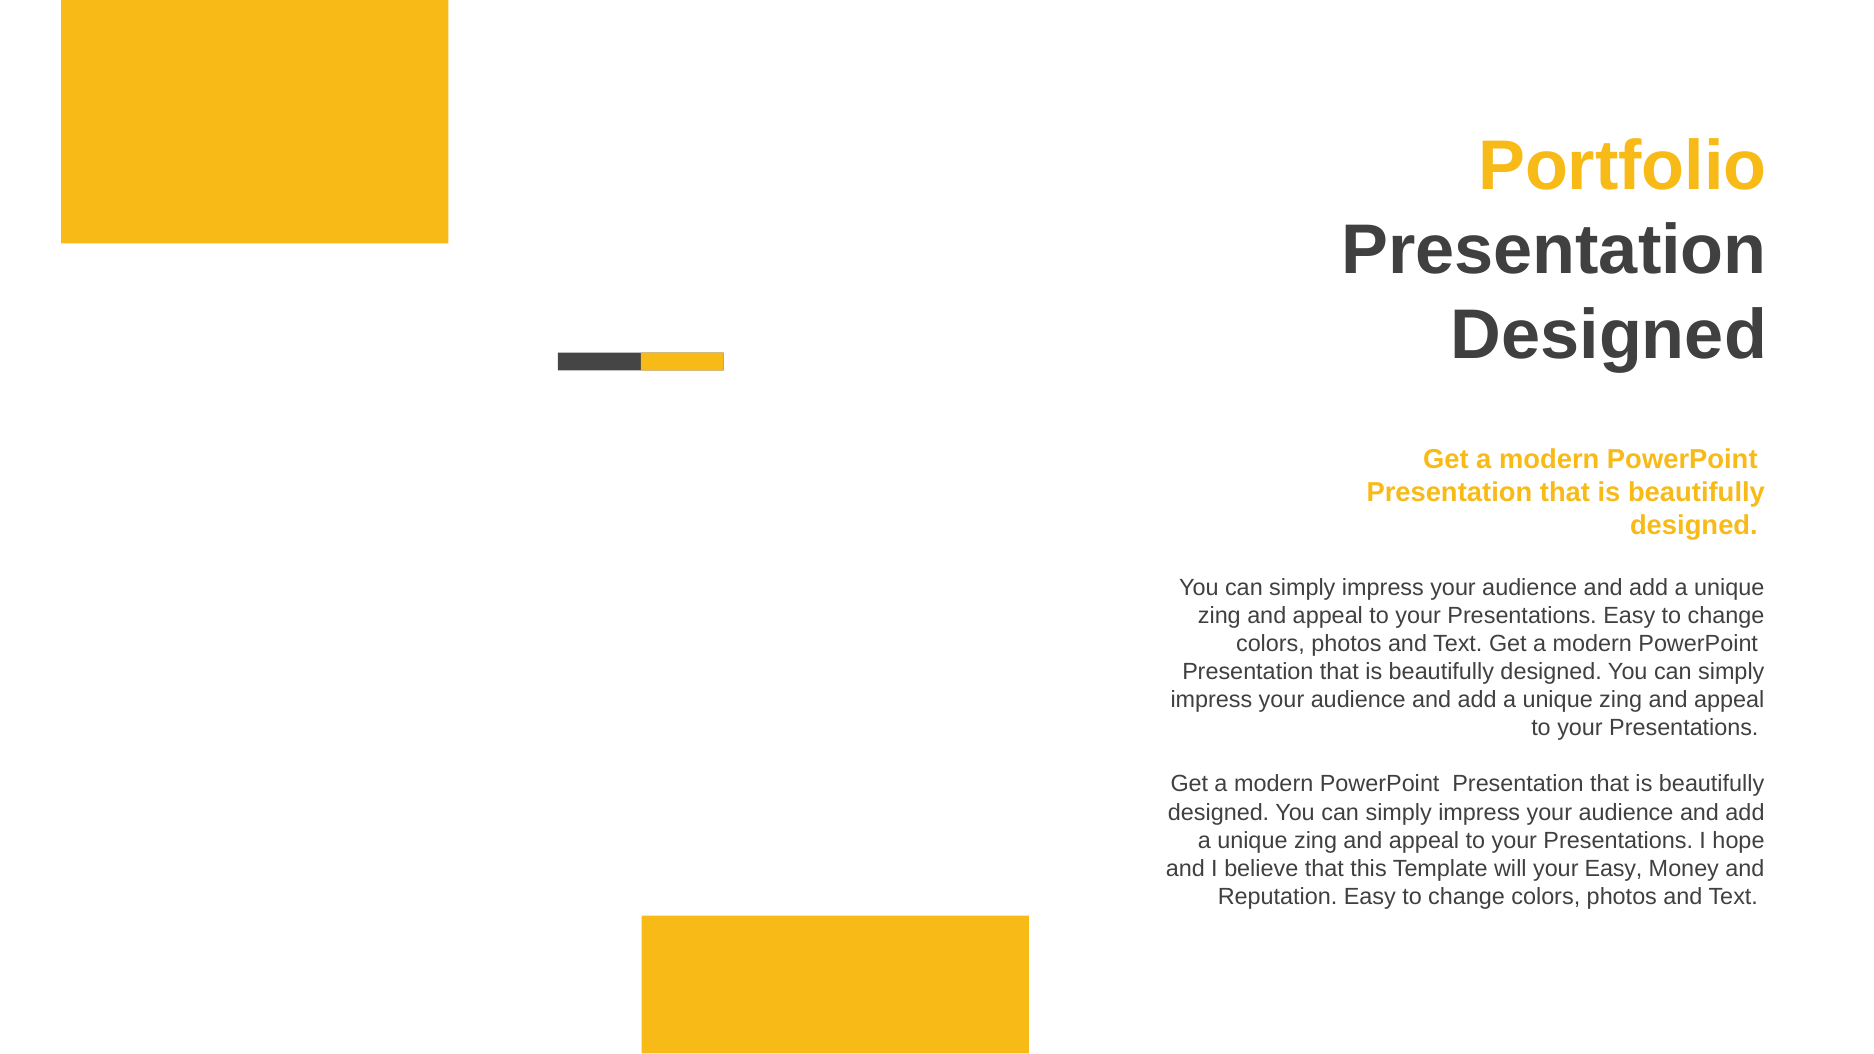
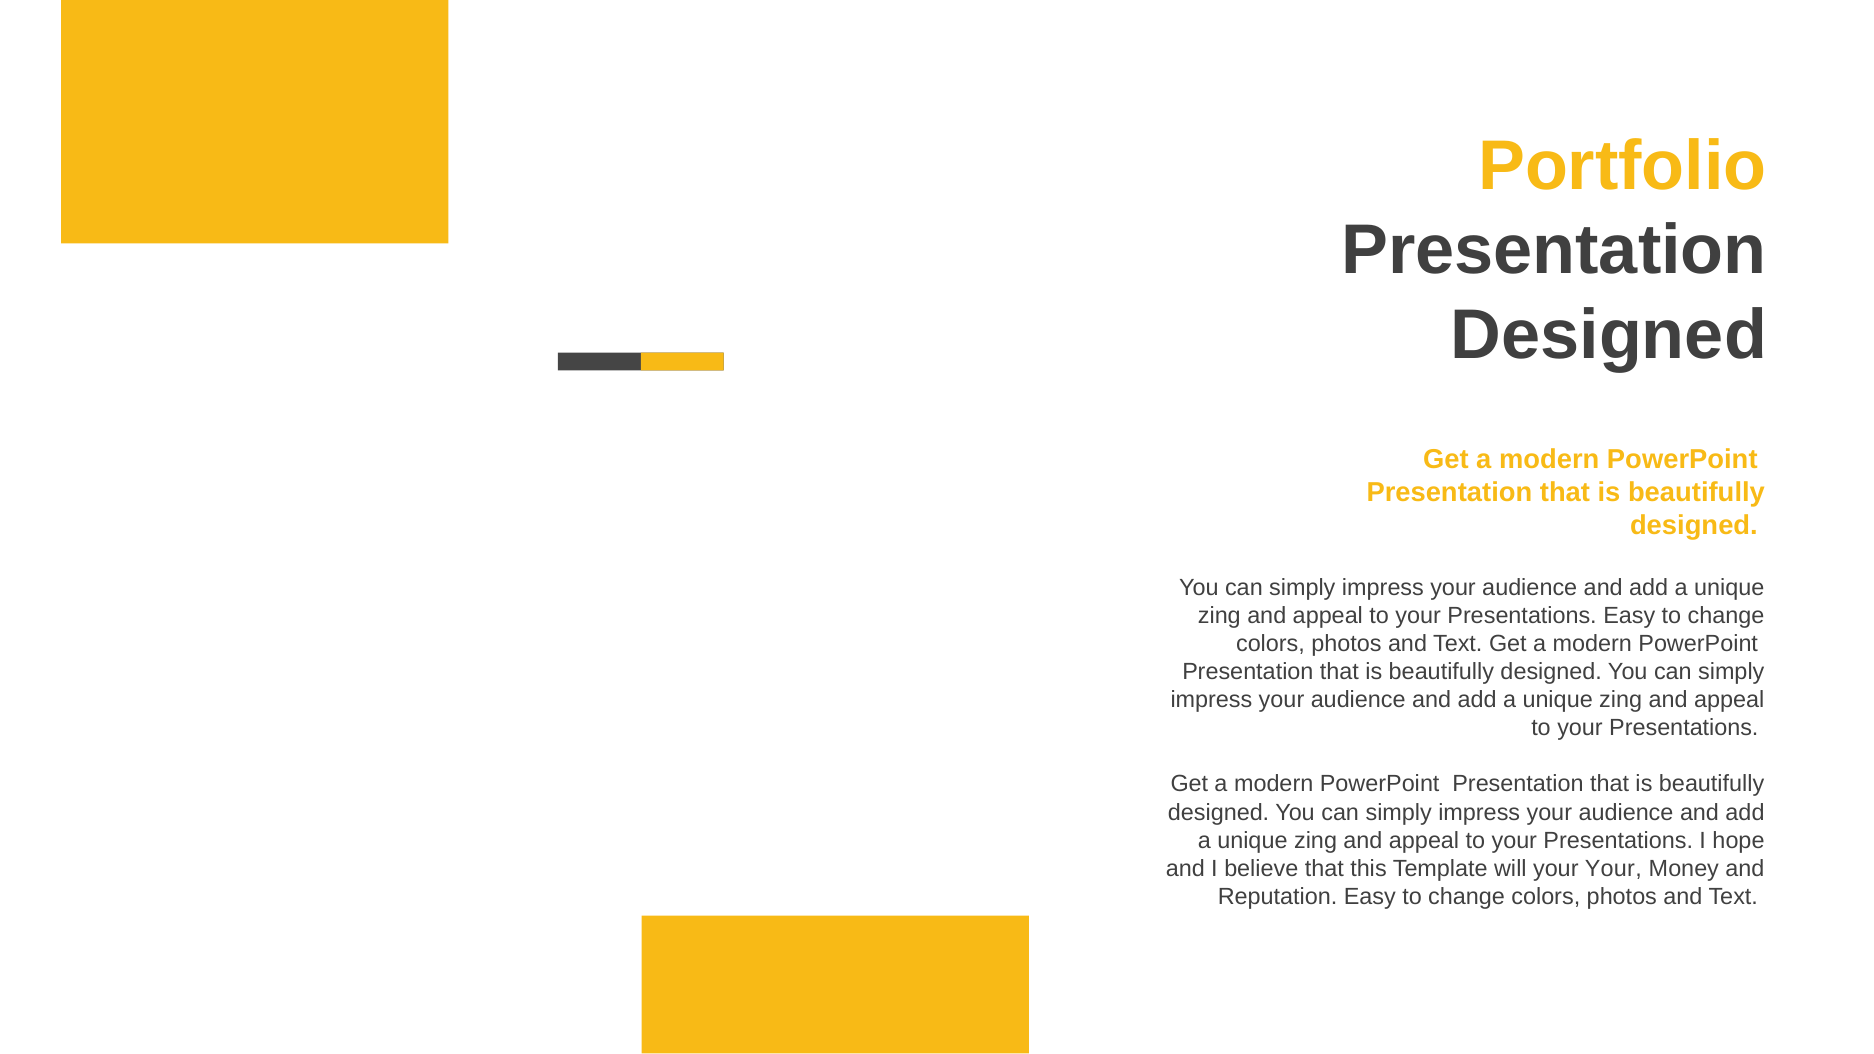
your Easy: Easy -> Your (1613, 869)
